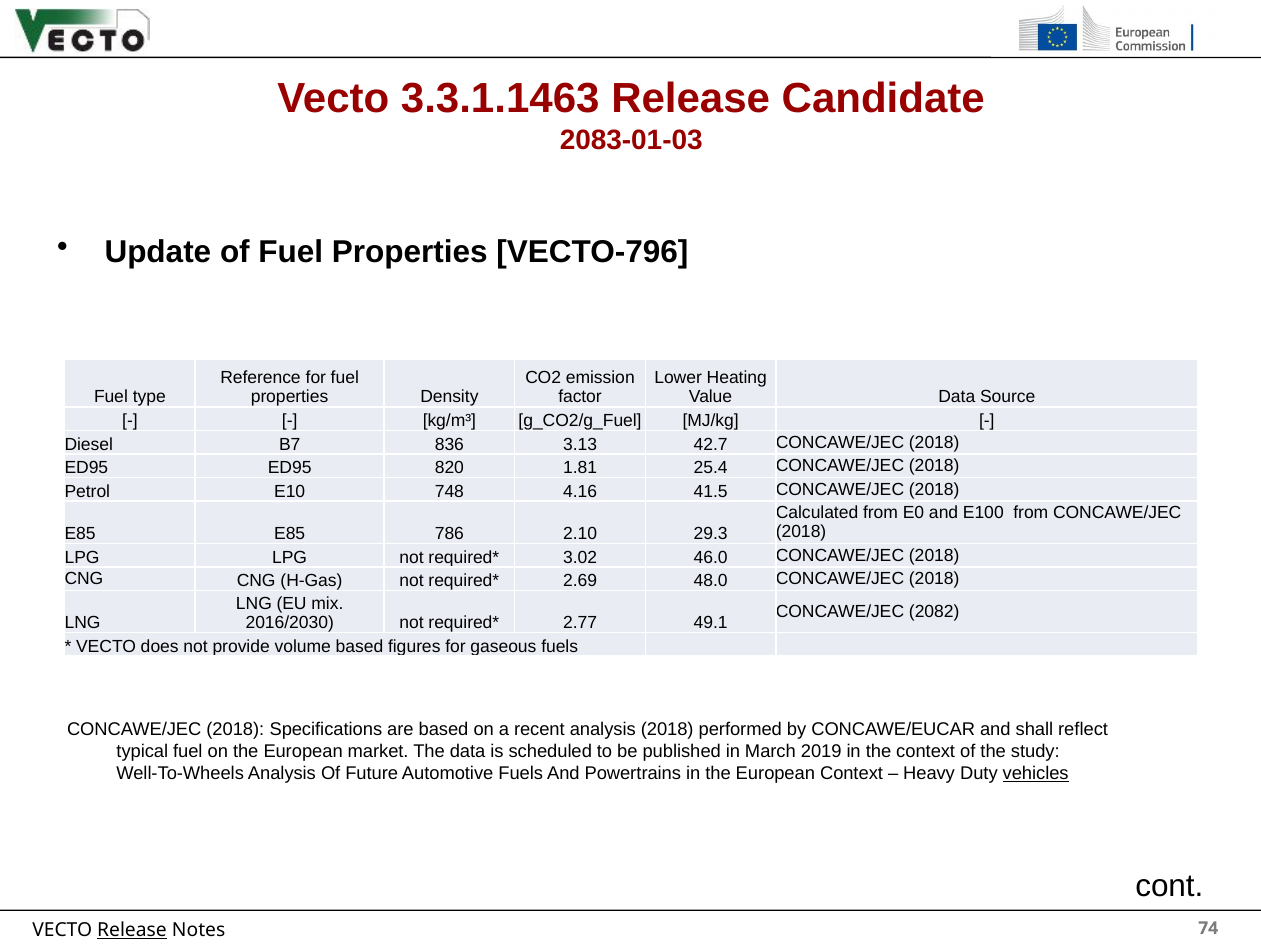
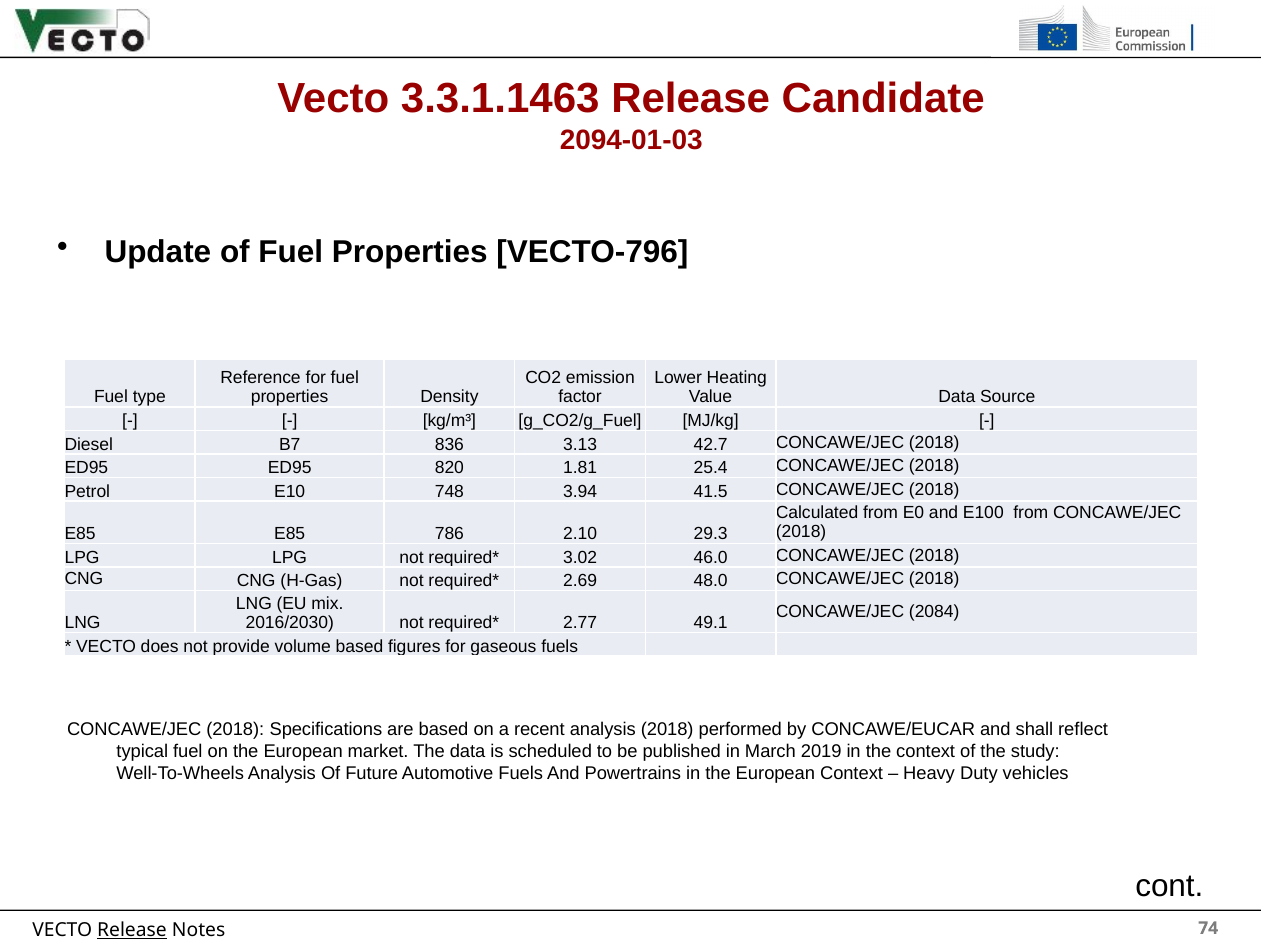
2083-01-03: 2083-01-03 -> 2094-01-03 (631, 140)
4.16: 4.16 -> 3.94 (580, 491)
2082: 2082 -> 2084 (934, 612)
vehicles underline: present -> none (1036, 773)
